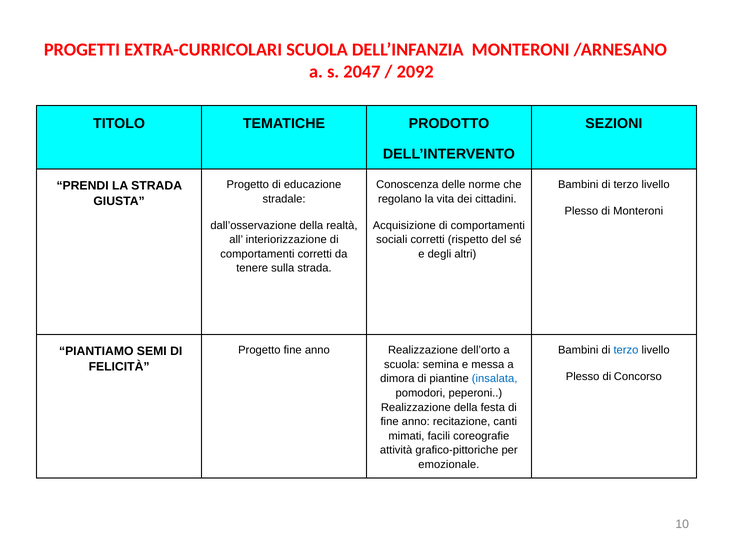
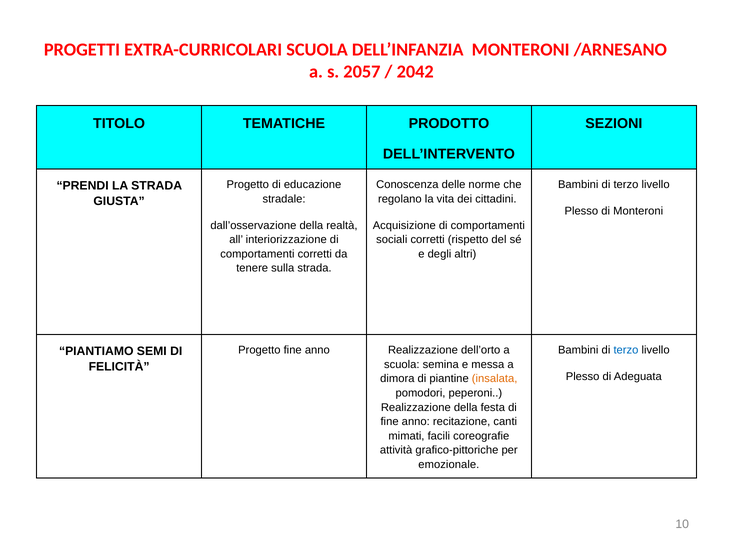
2047: 2047 -> 2057 (362, 72)
2092: 2092 -> 2042 (415, 72)
Concorso: Concorso -> Adeguata (638, 377)
insalata colour: blue -> orange (495, 379)
